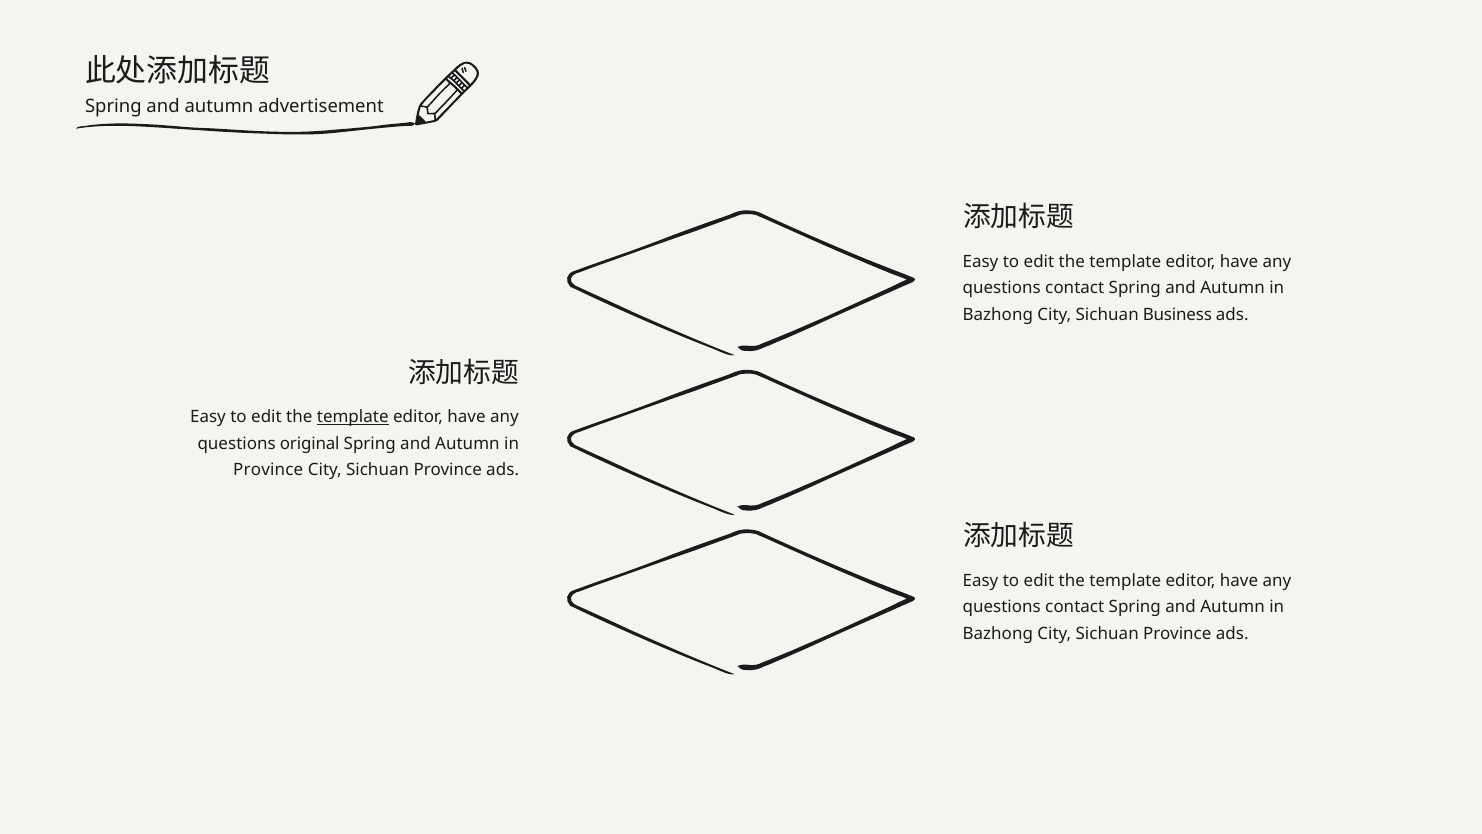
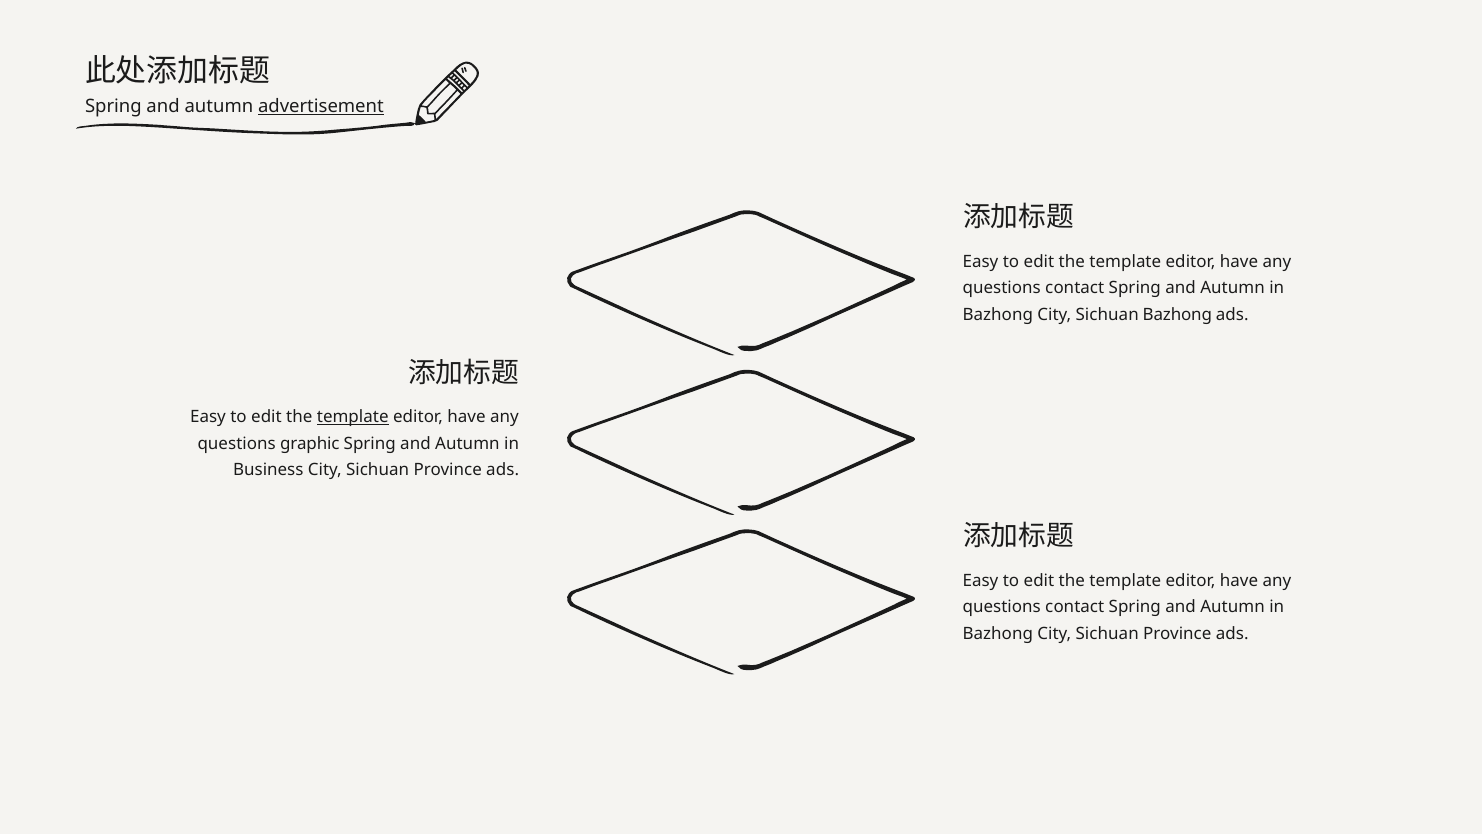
advertisement underline: none -> present (321, 106)
Sichuan Business: Business -> Bazhong (1177, 314)
original: original -> graphic (310, 444)
Province: Province -> Business (268, 470)
